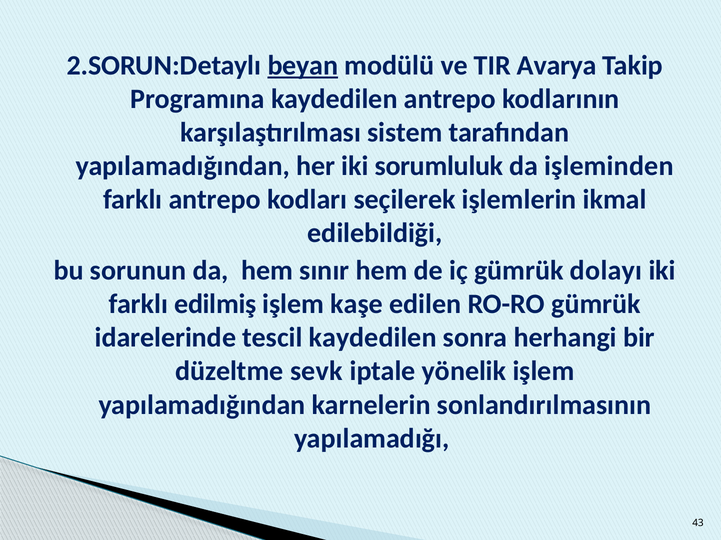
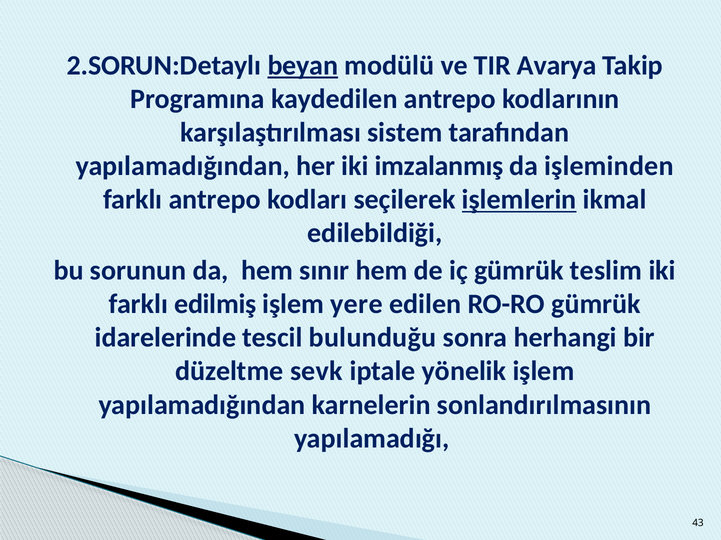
sorumluluk: sorumluluk -> imzalanmış (439, 166)
işlemlerin underline: none -> present (519, 200)
dolayı: dolayı -> teslim (606, 271)
kaşe: kaşe -> yere (357, 305)
tescil kaydedilen: kaydedilen -> bulunduğu (373, 338)
